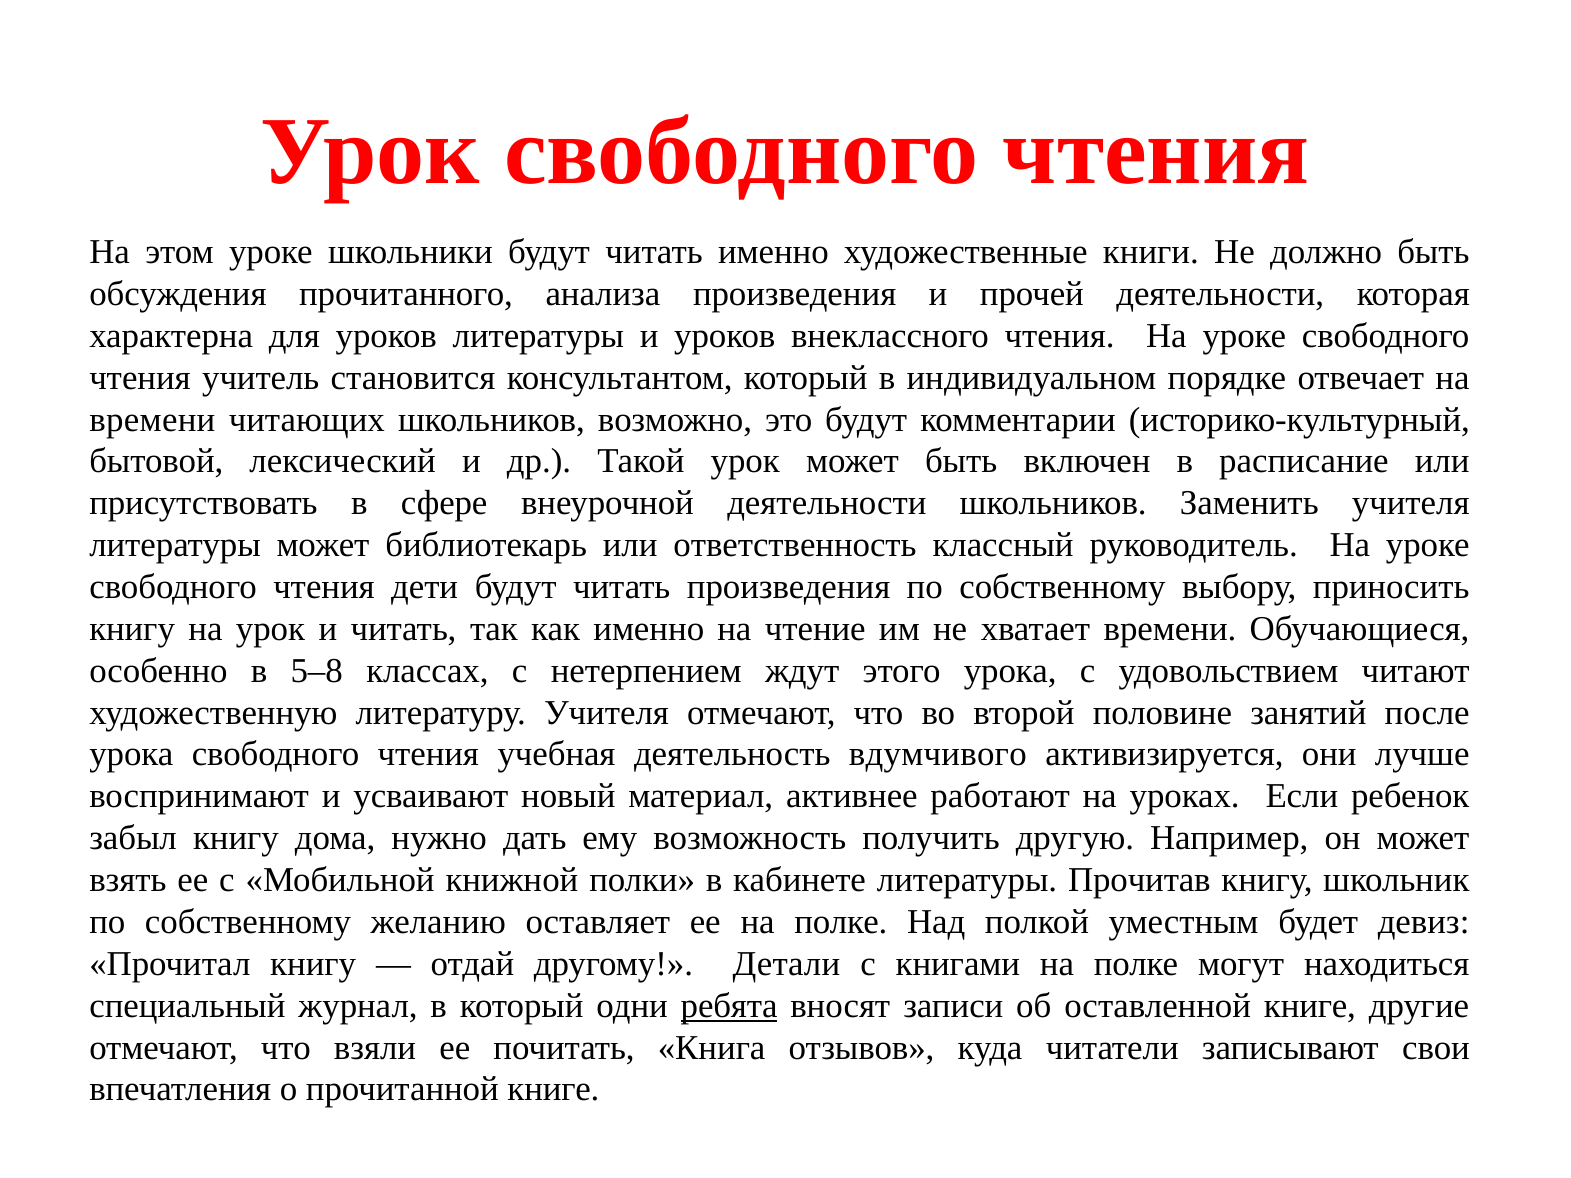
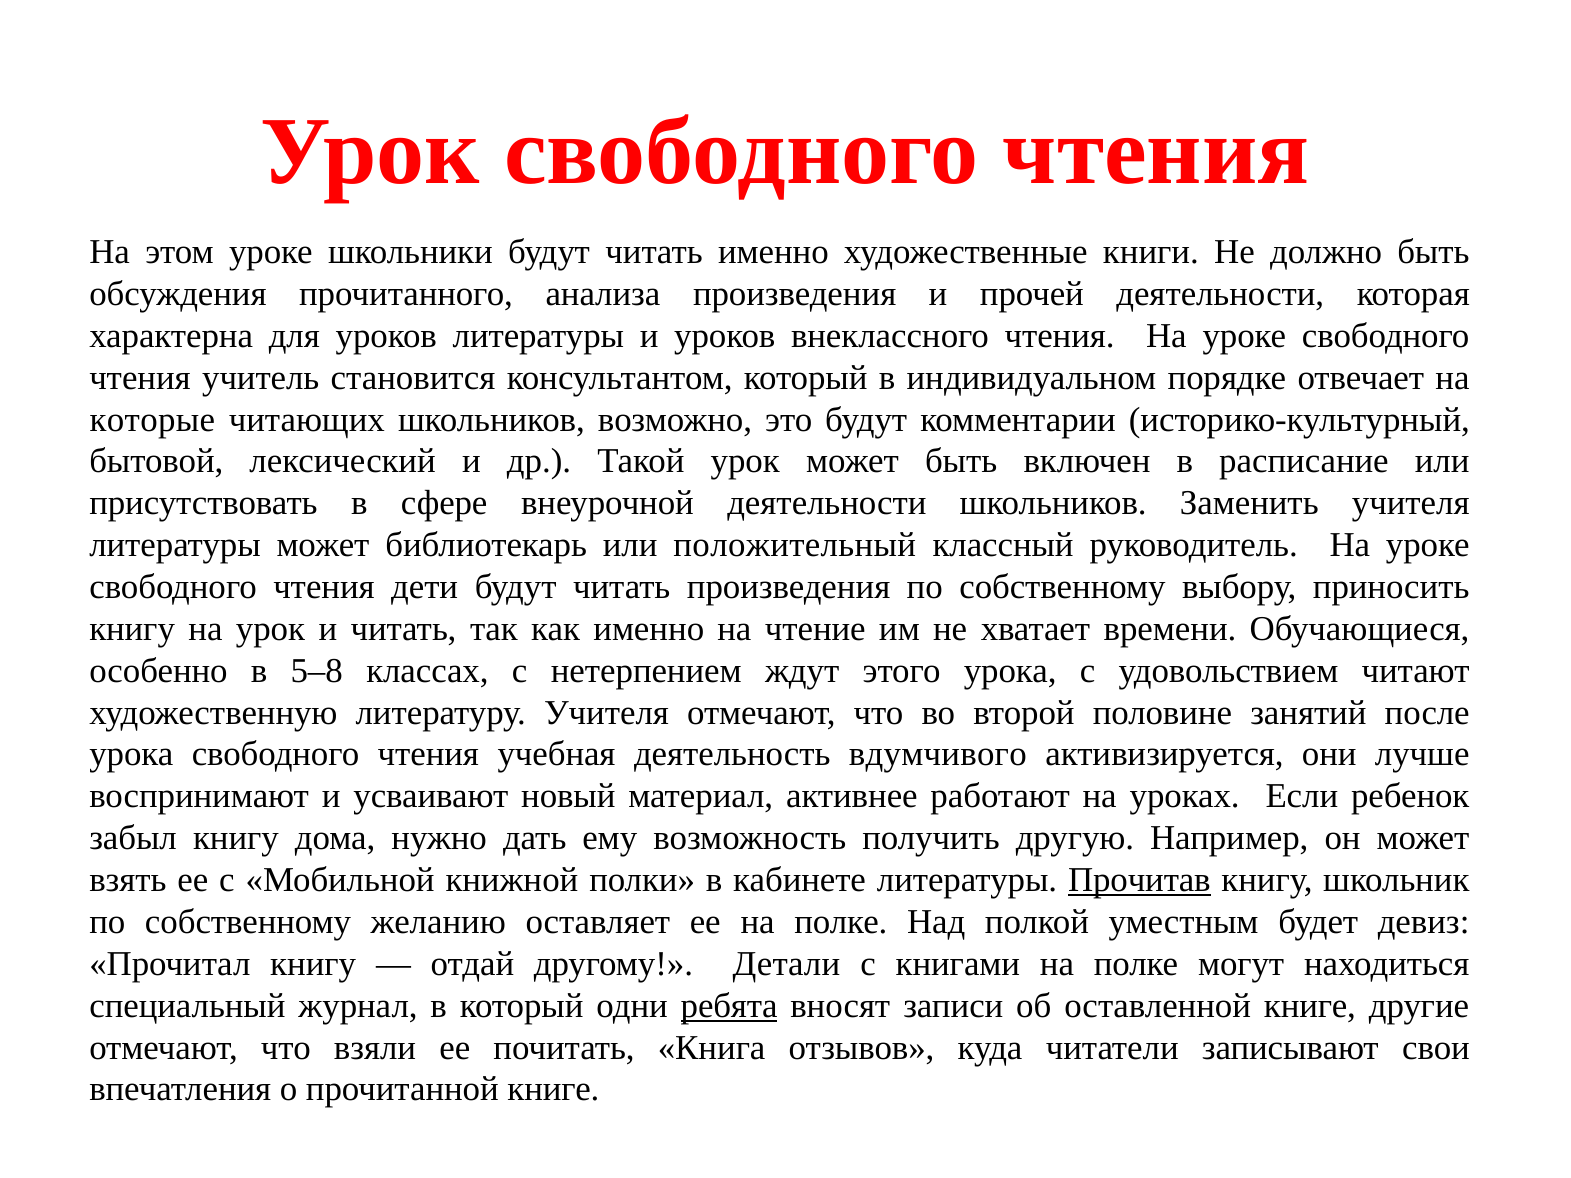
времени: времени -> которые (152, 420)
ответственность: ответственность -> положительный (795, 545)
Прочитав underline: none -> present (1139, 880)
